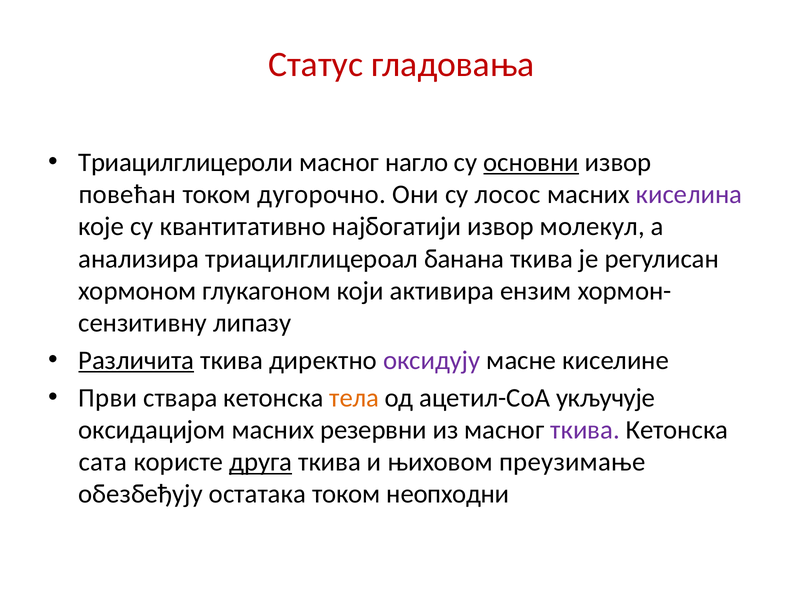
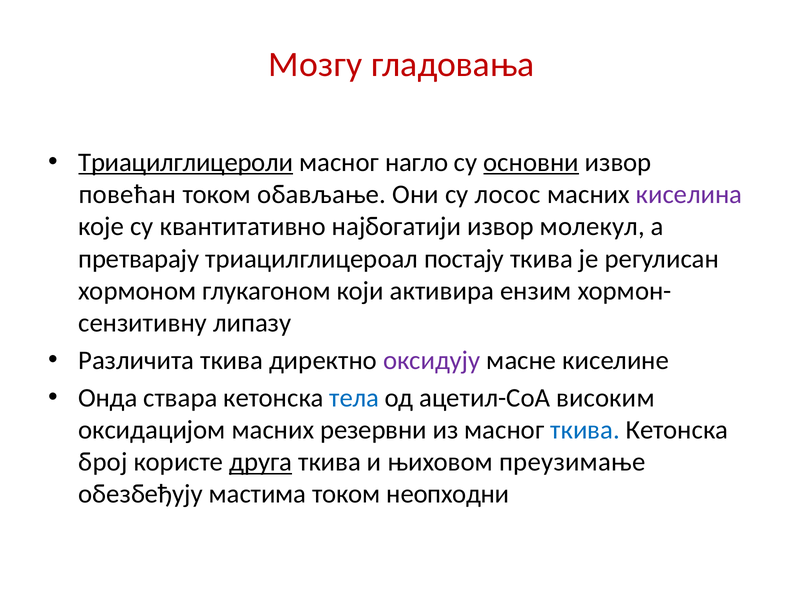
Статус: Статус -> Мозгу (315, 65)
Триацилглицероли underline: none -> present (186, 162)
дугорочно: дугорочно -> обављање (322, 195)
анализира: анализира -> претварају (139, 259)
банана: банана -> постају (464, 259)
Различита underline: present -> none (136, 361)
Први: Први -> Онда (108, 398)
тела colour: orange -> blue (354, 398)
укључује: укључује -> високим (605, 398)
ткива colour: purple -> blue (585, 430)
сата: сата -> број (103, 462)
остатака: остатака -> мастима (258, 494)
